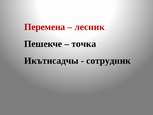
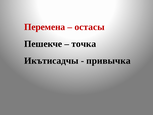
лесник: лесник -> остасы (90, 27)
сотрудник: сотрудник -> привычка (108, 61)
